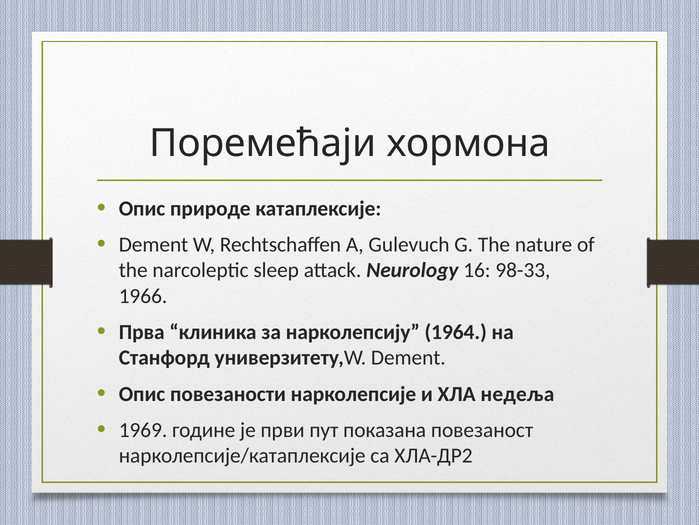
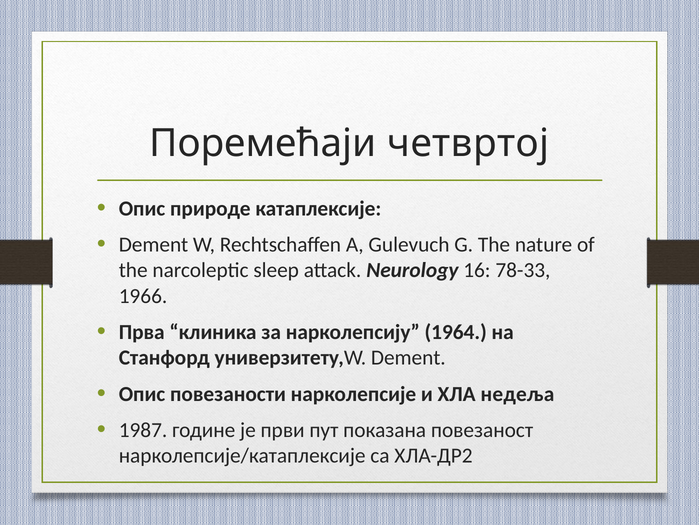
хормона: хормона -> четвртој (468, 143)
98-33: 98-33 -> 78-33 (523, 270)
1969: 1969 -> 1987 (143, 429)
